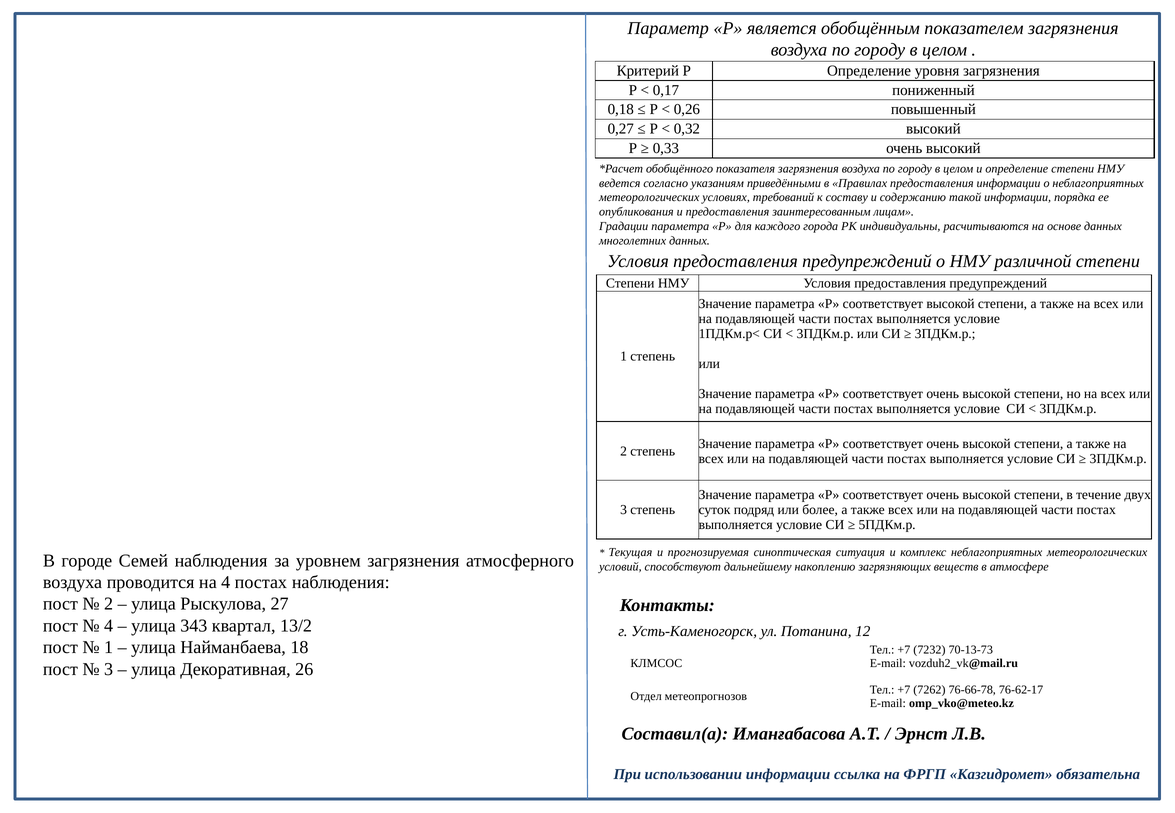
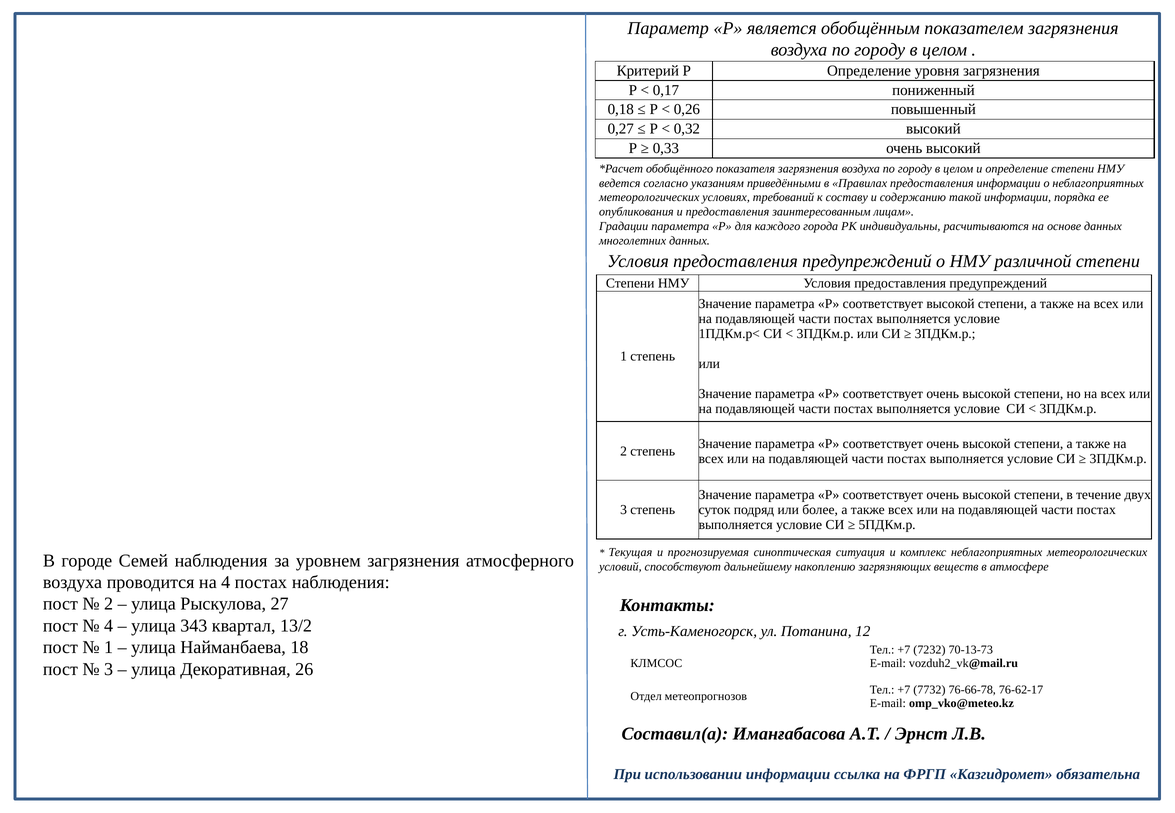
7262: 7262 -> 7732 (929, 690)
